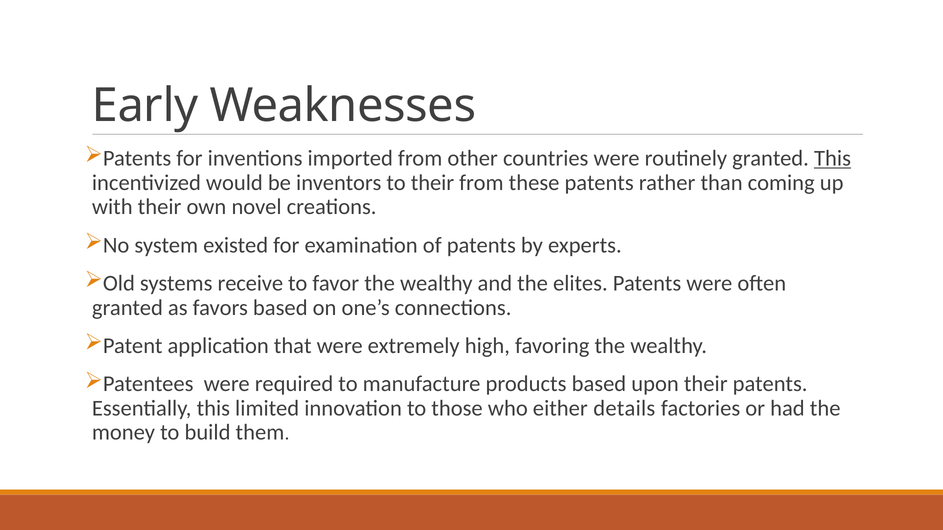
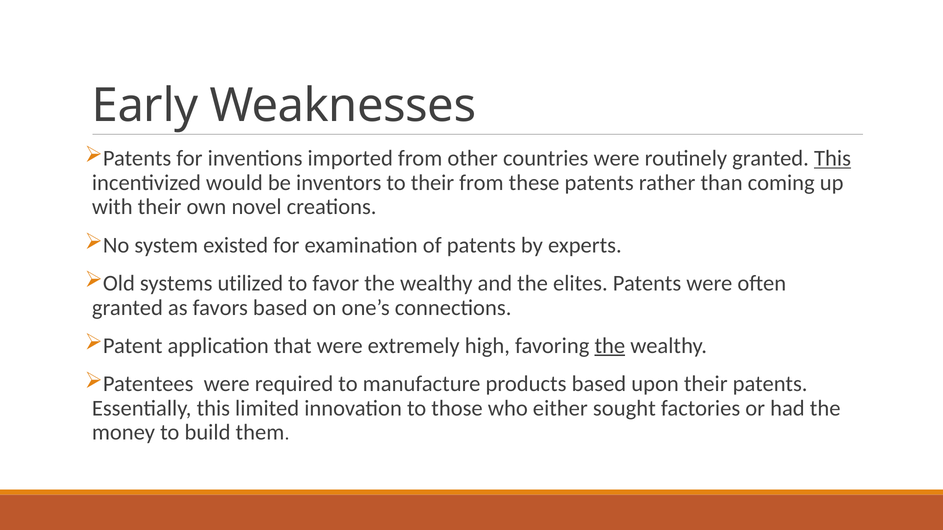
receive: receive -> utilized (250, 283)
the underline: none -> present (610, 346)
details: details -> sought (624, 409)
